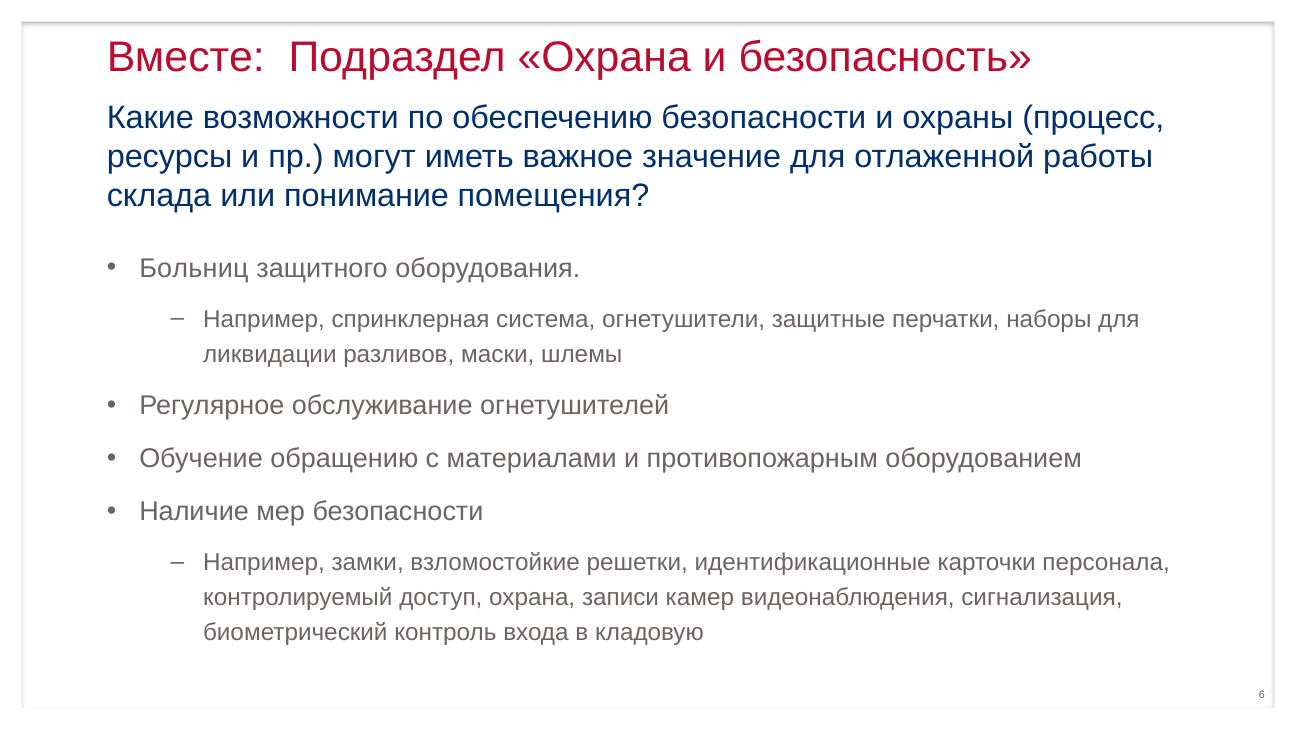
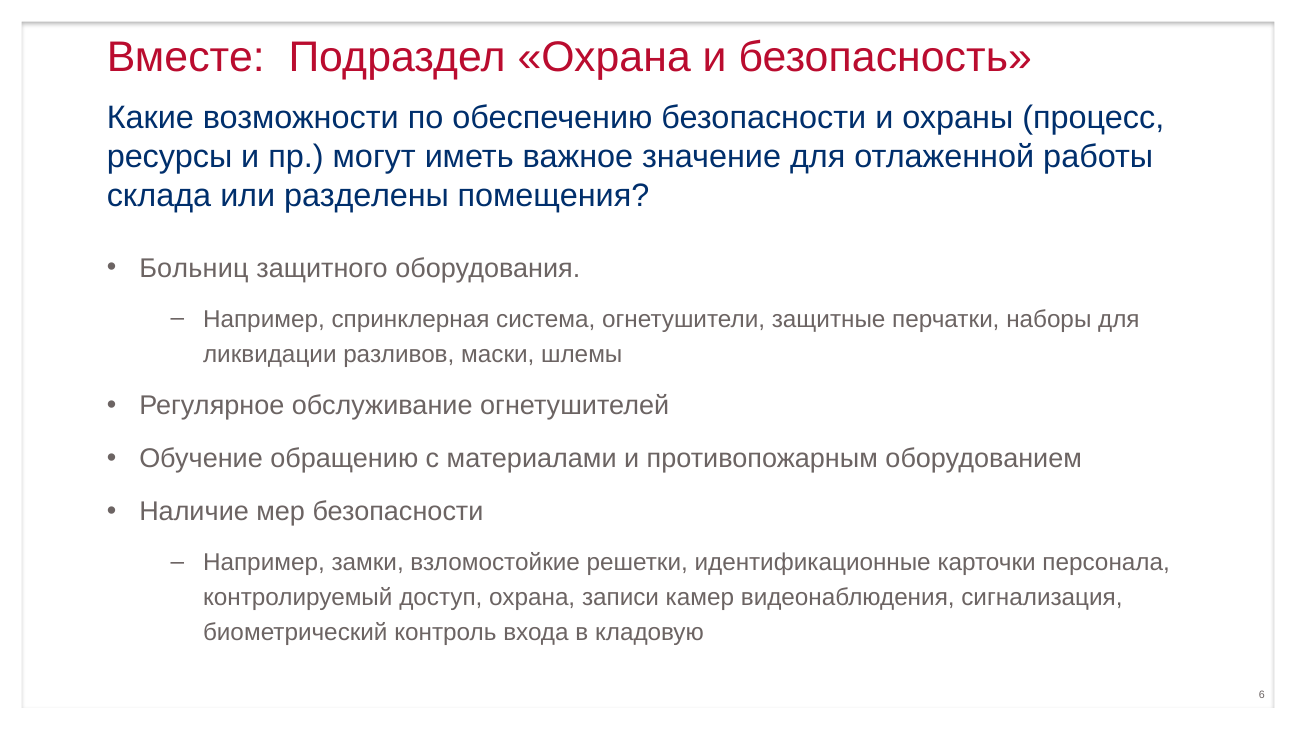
понимание: понимание -> разделены (367, 195)
